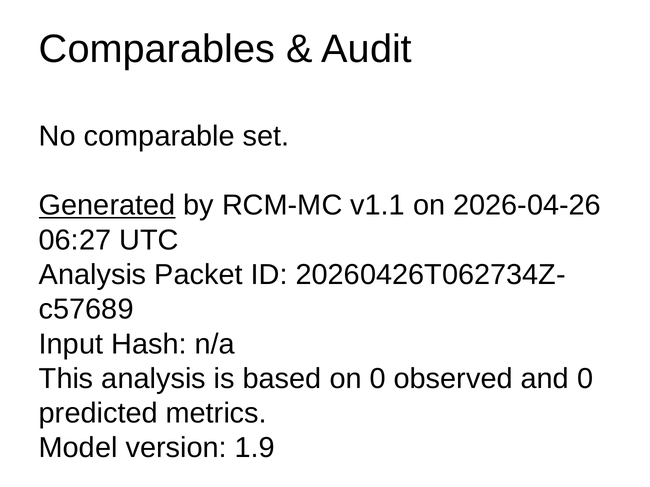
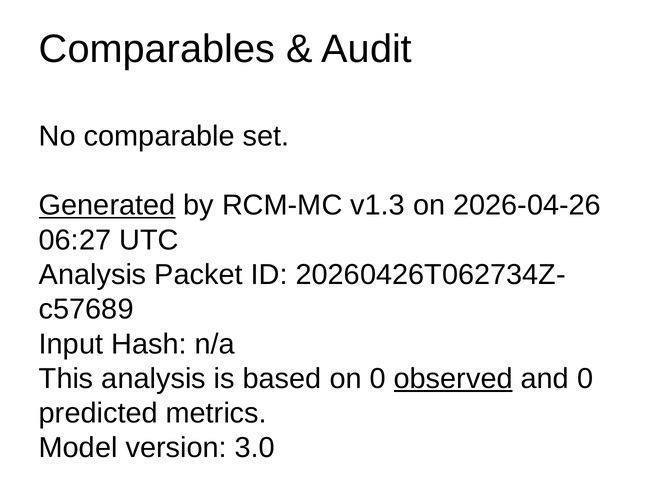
v1.1: v1.1 -> v1.3 (378, 206)
observed underline: none -> present (453, 379)
1.9: 1.9 -> 3.0 (255, 448)
